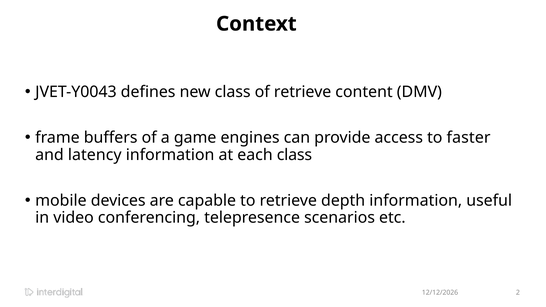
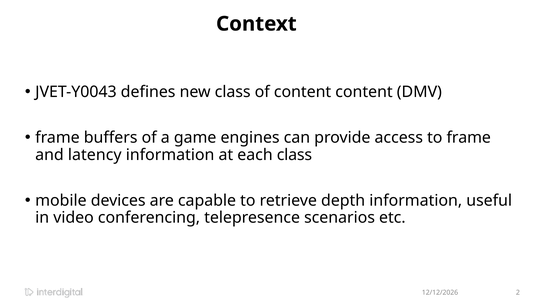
of retrieve: retrieve -> content (303, 92)
to faster: faster -> frame (469, 138)
